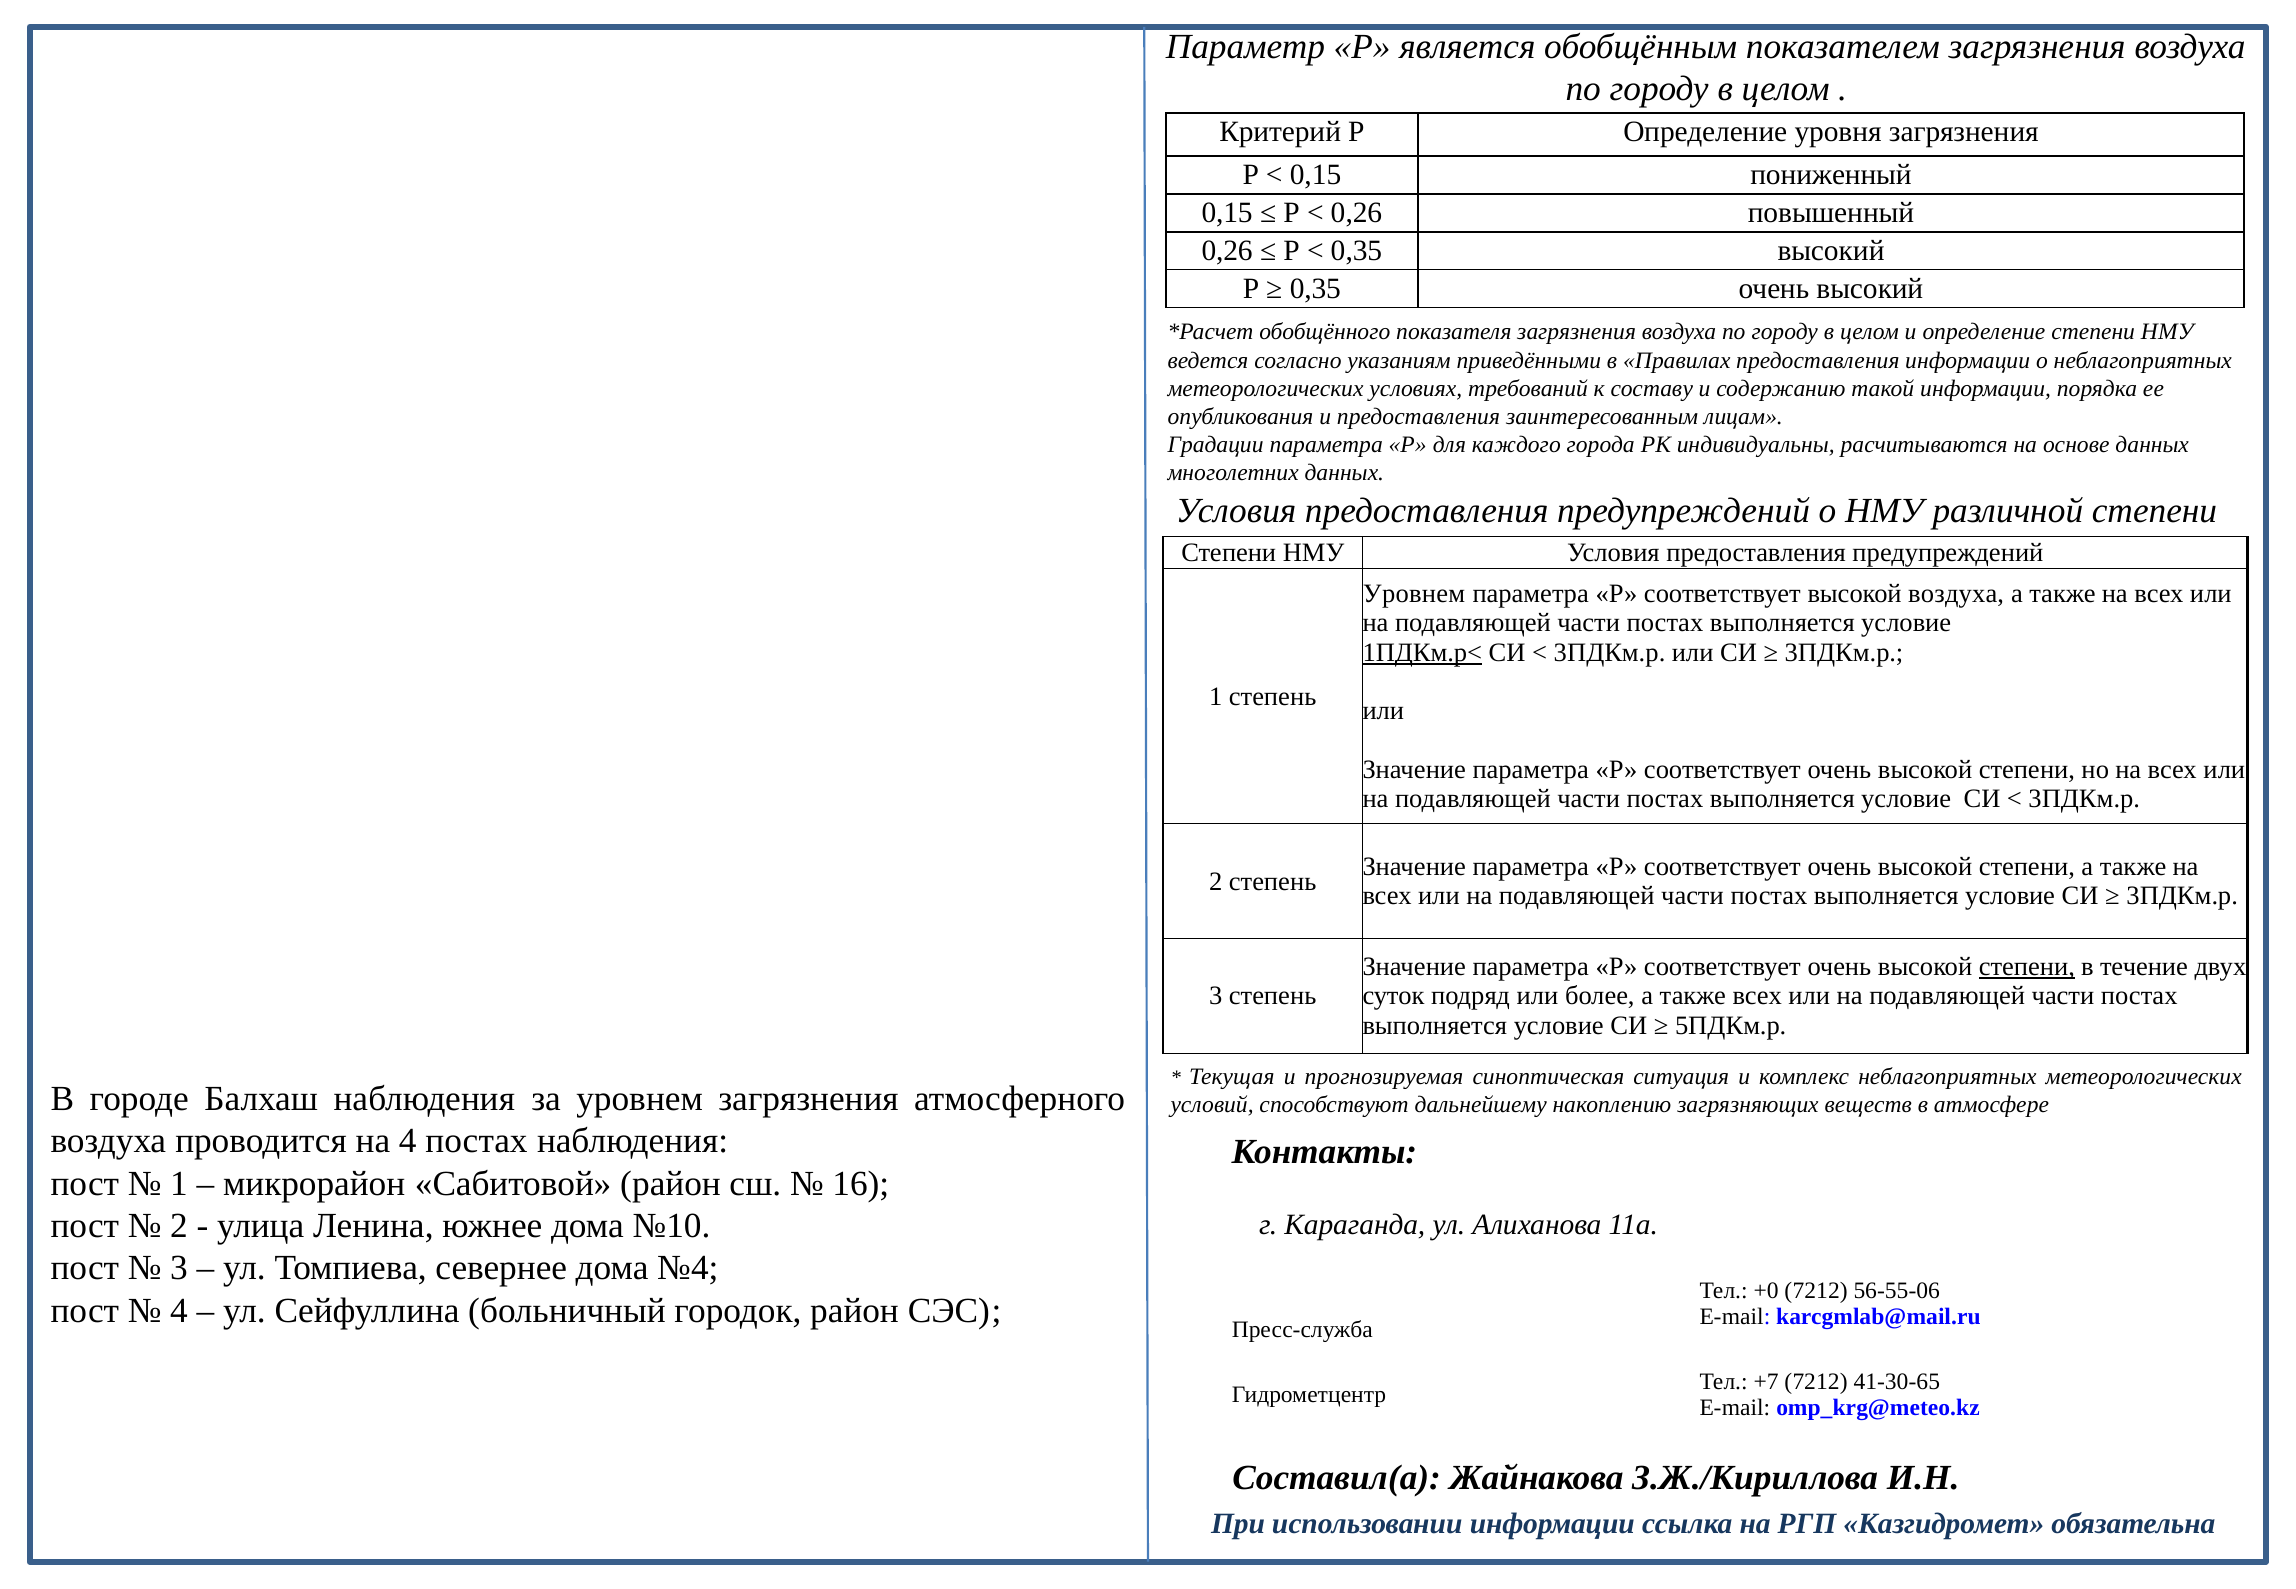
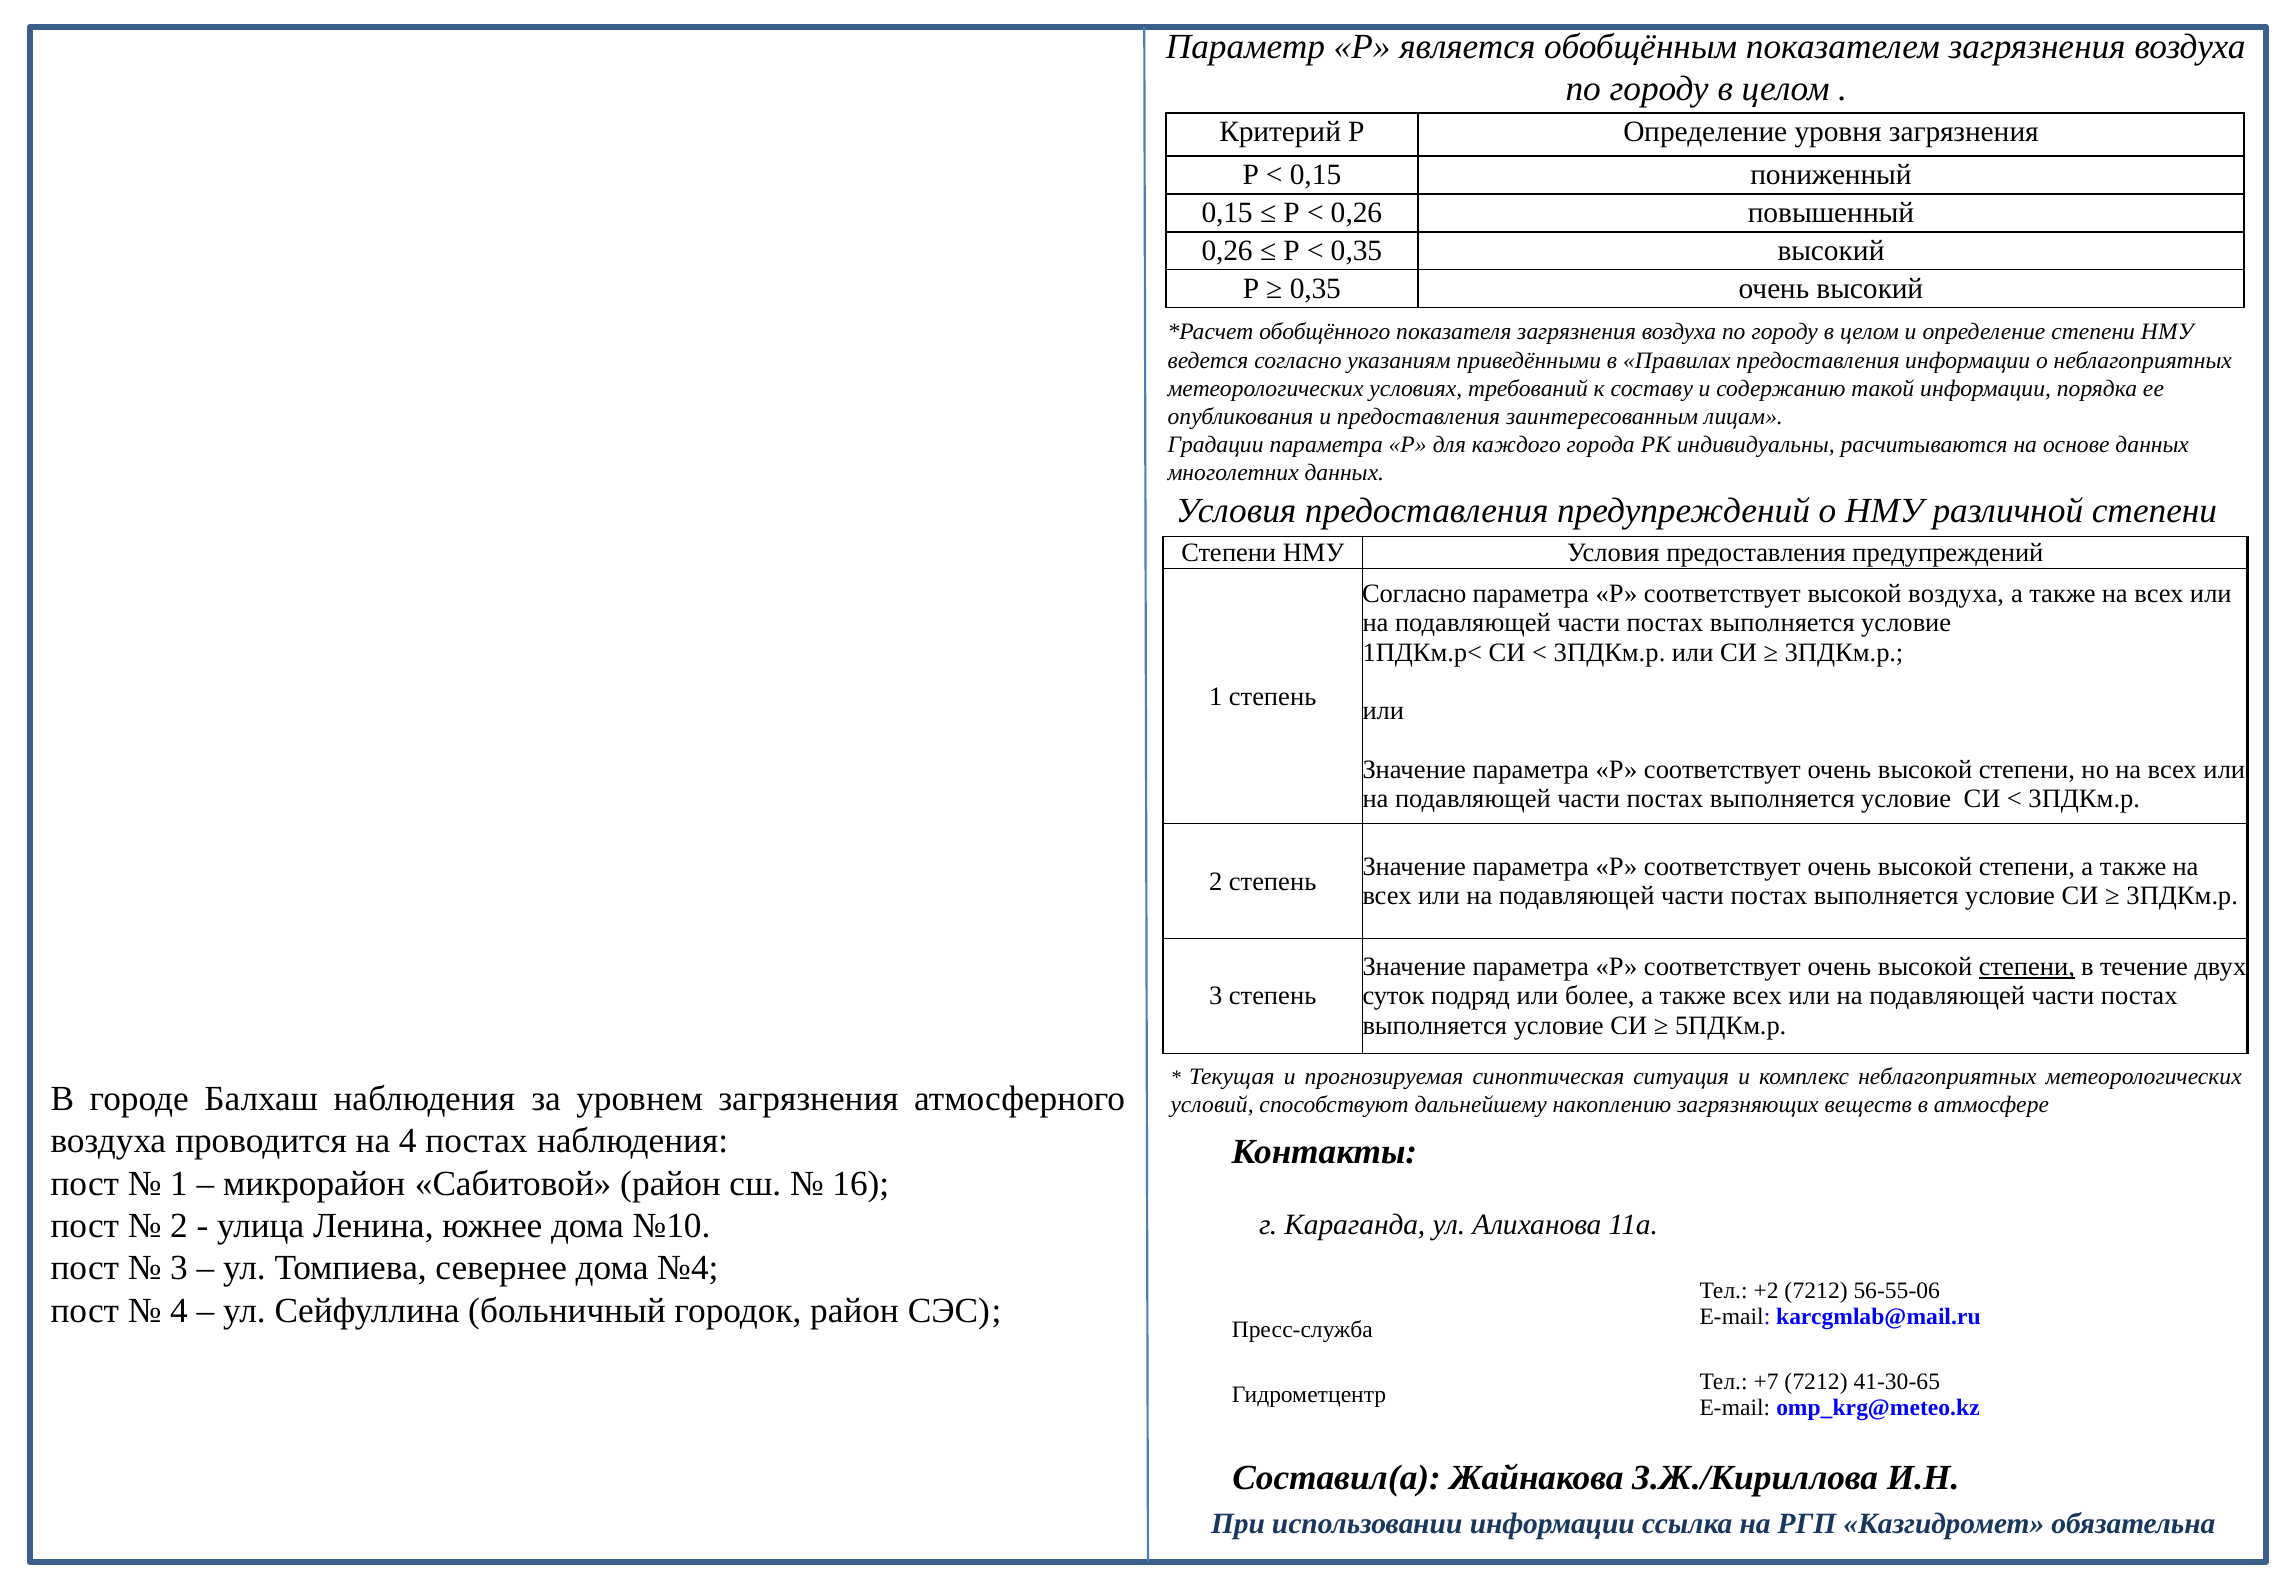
Уровнем: Уровнем -> Согласно (1414, 594)
1ПДКм.р< underline: present -> none (1422, 653)
+0: +0 -> +2 (1766, 1291)
